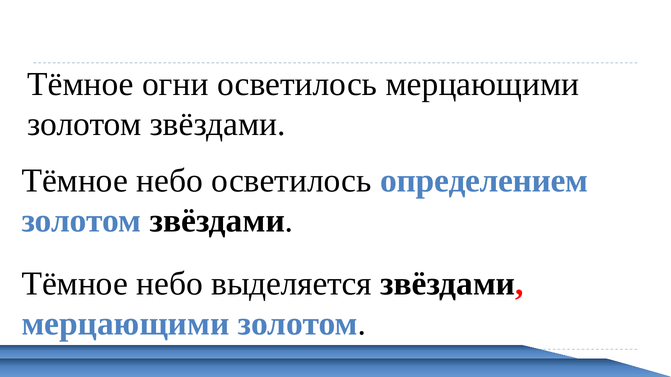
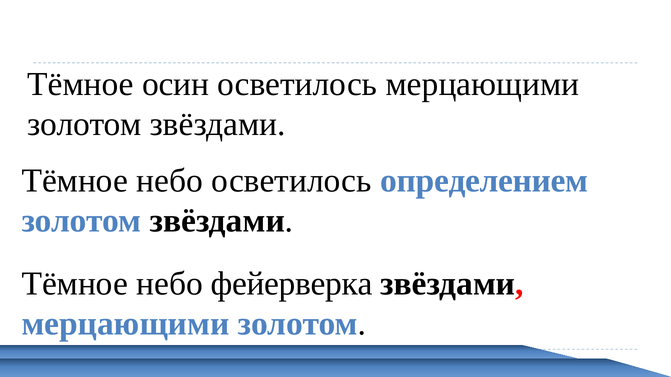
огни: огни -> осин (176, 84)
выделяется: выделяется -> фейерверка (292, 284)
